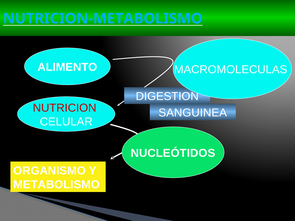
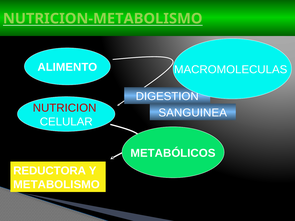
NUTRICION-METABOLISMO colour: light blue -> light green (103, 19)
NUCLEÓTIDOS: NUCLEÓTIDOS -> METABÓLICOS (173, 153)
ORGANISMO: ORGANISMO -> REDUCTORA (50, 171)
